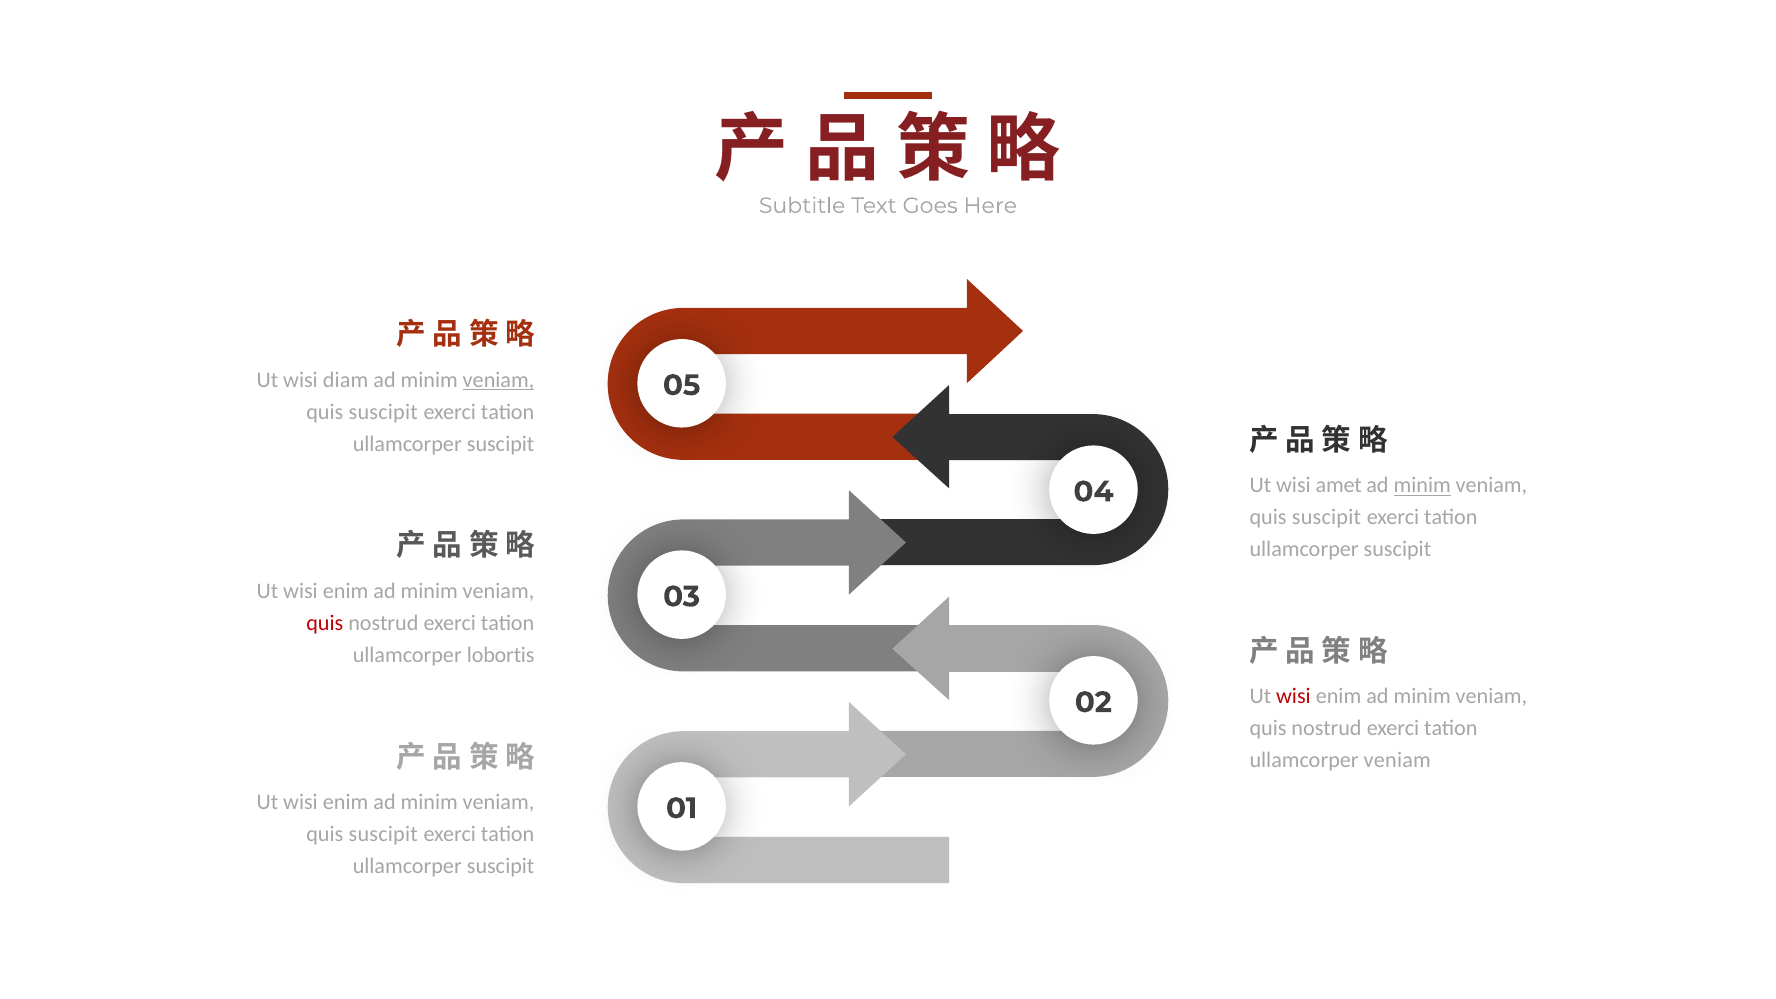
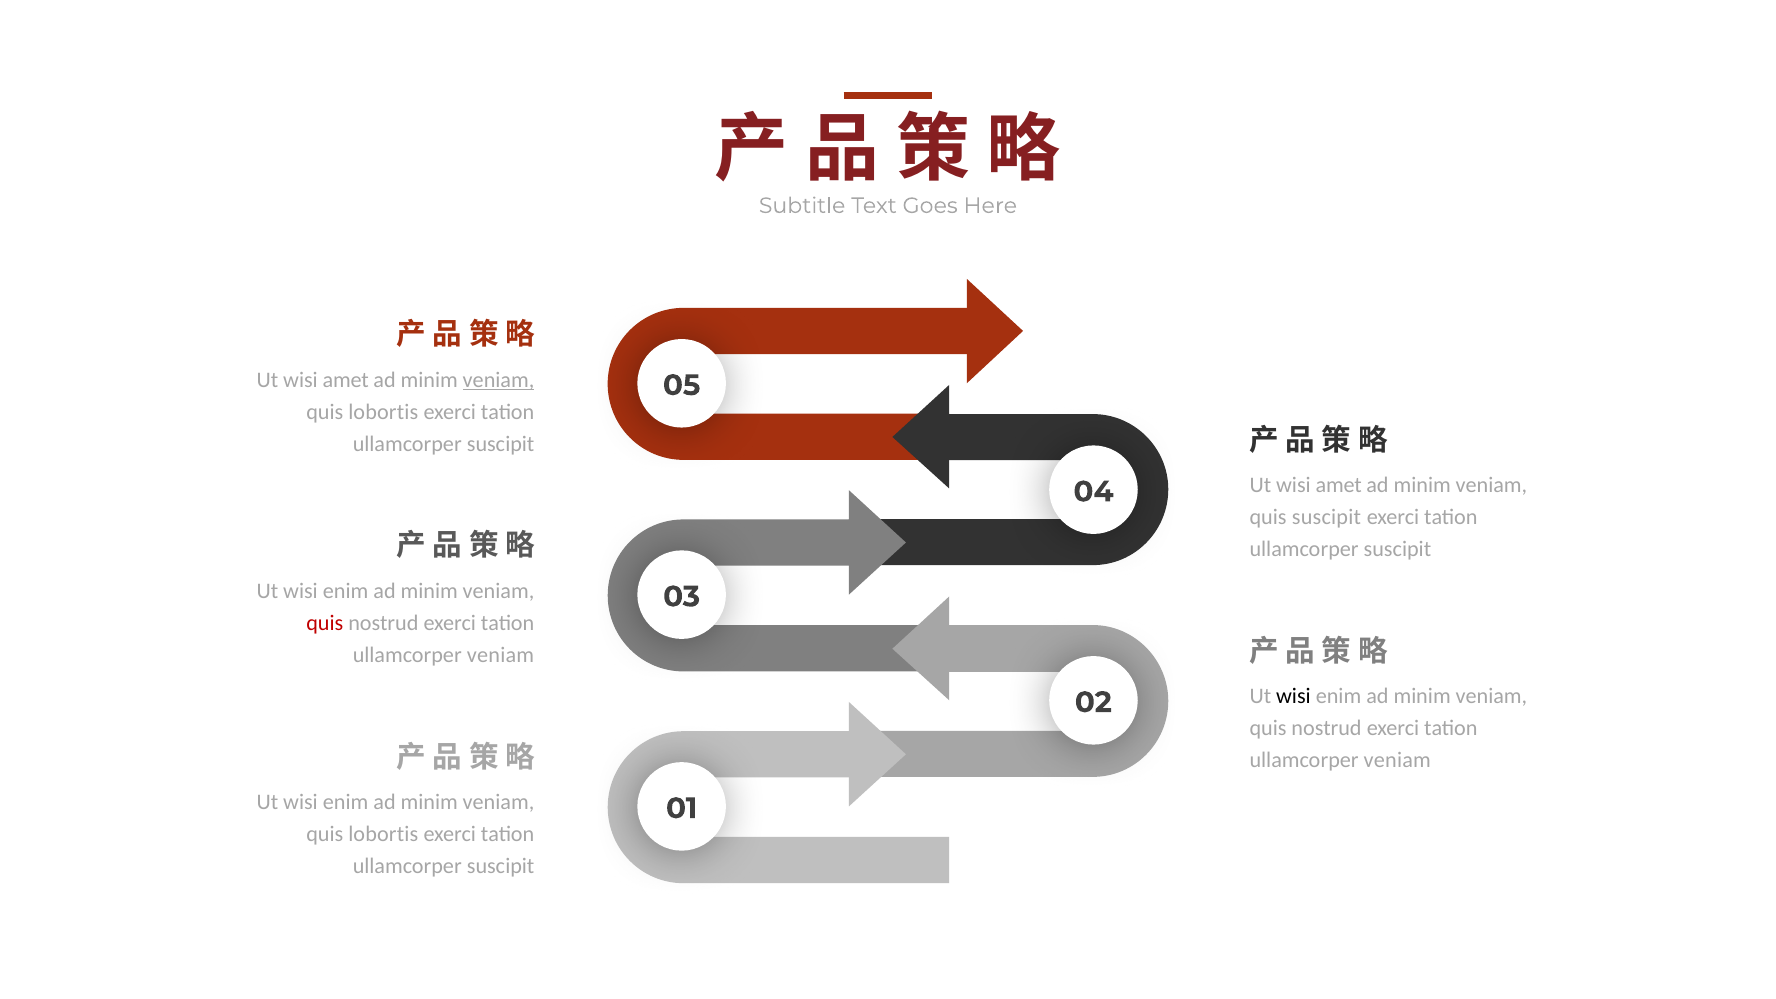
diam: diam -> amet (346, 380)
suscipit: suscipit -> lobortis (383, 412)
minim underline: present -> none (1422, 486)
lobortis: lobortis -> veniam (501, 655)
wisi colour: red -> black (1293, 697)
suscipit: suscipit -> lobortis (383, 835)
